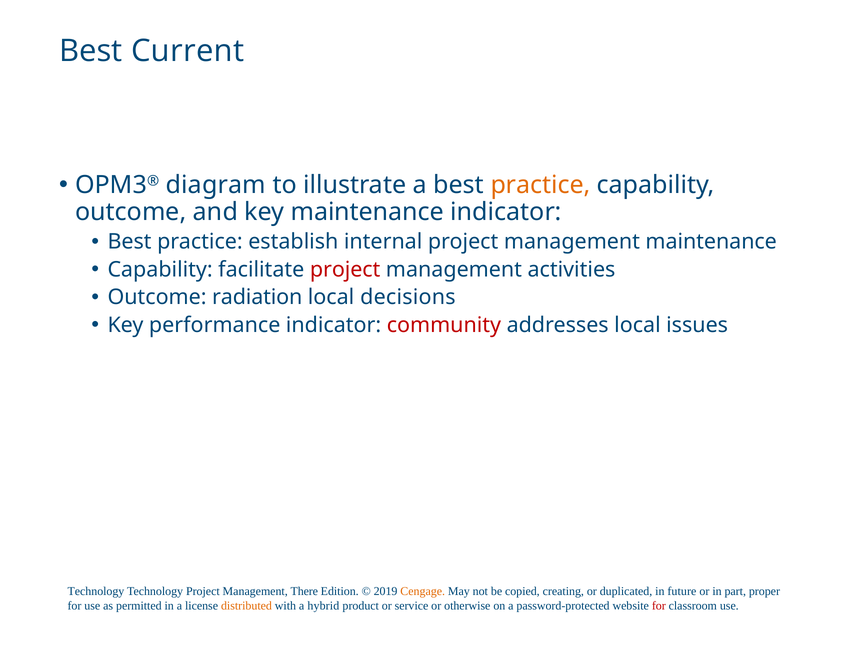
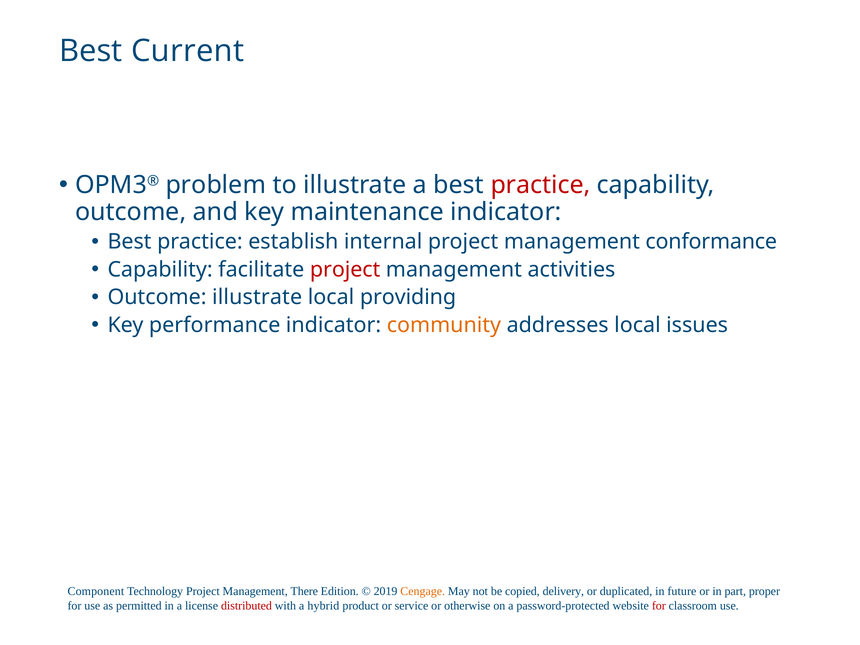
diagram: diagram -> problem (216, 185)
practice colour: orange -> red (540, 185)
management maintenance: maintenance -> conformance (711, 242)
Outcome radiation: radiation -> illustrate (257, 297)
decisions: decisions -> providing (408, 297)
community colour: red -> orange (444, 325)
Technology: Technology -> Component (96, 591)
creating: creating -> delivery (563, 591)
distributed colour: orange -> red (246, 606)
